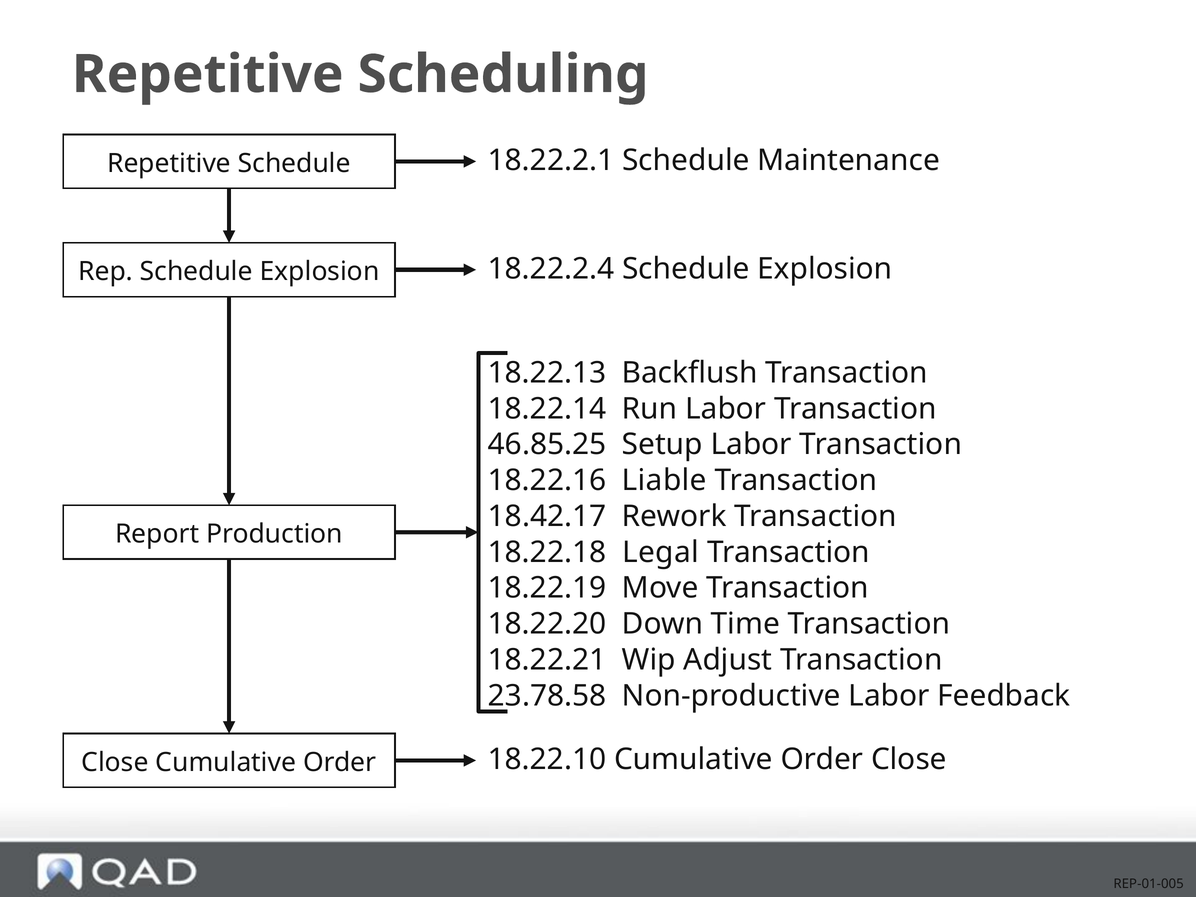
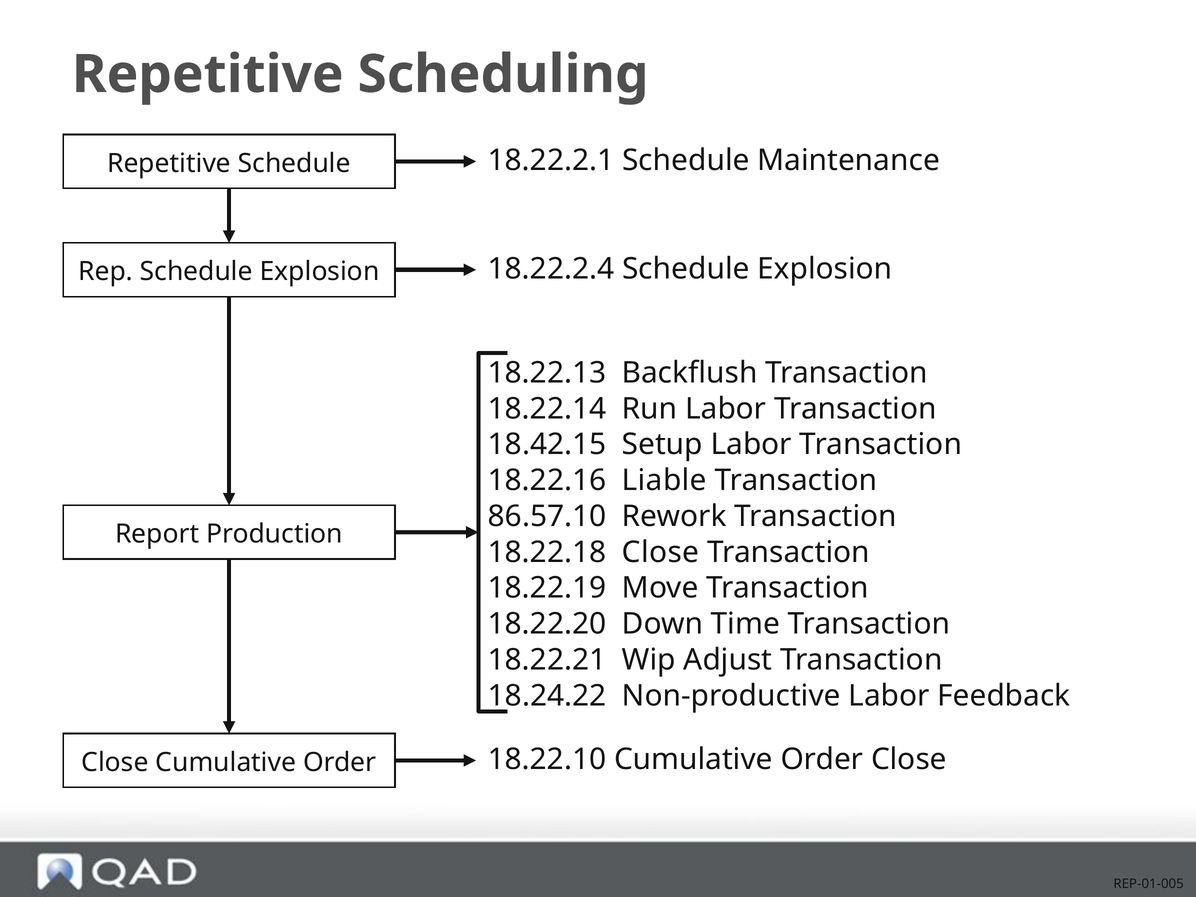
46.85.25: 46.85.25 -> 18.42.15 (547, 445)
18.42.17: 18.42.17 -> 86.57.10 (547, 516)
18.22.18 Legal: Legal -> Close (661, 552)
23.78.58: 23.78.58 -> 18.24.22 (547, 696)
